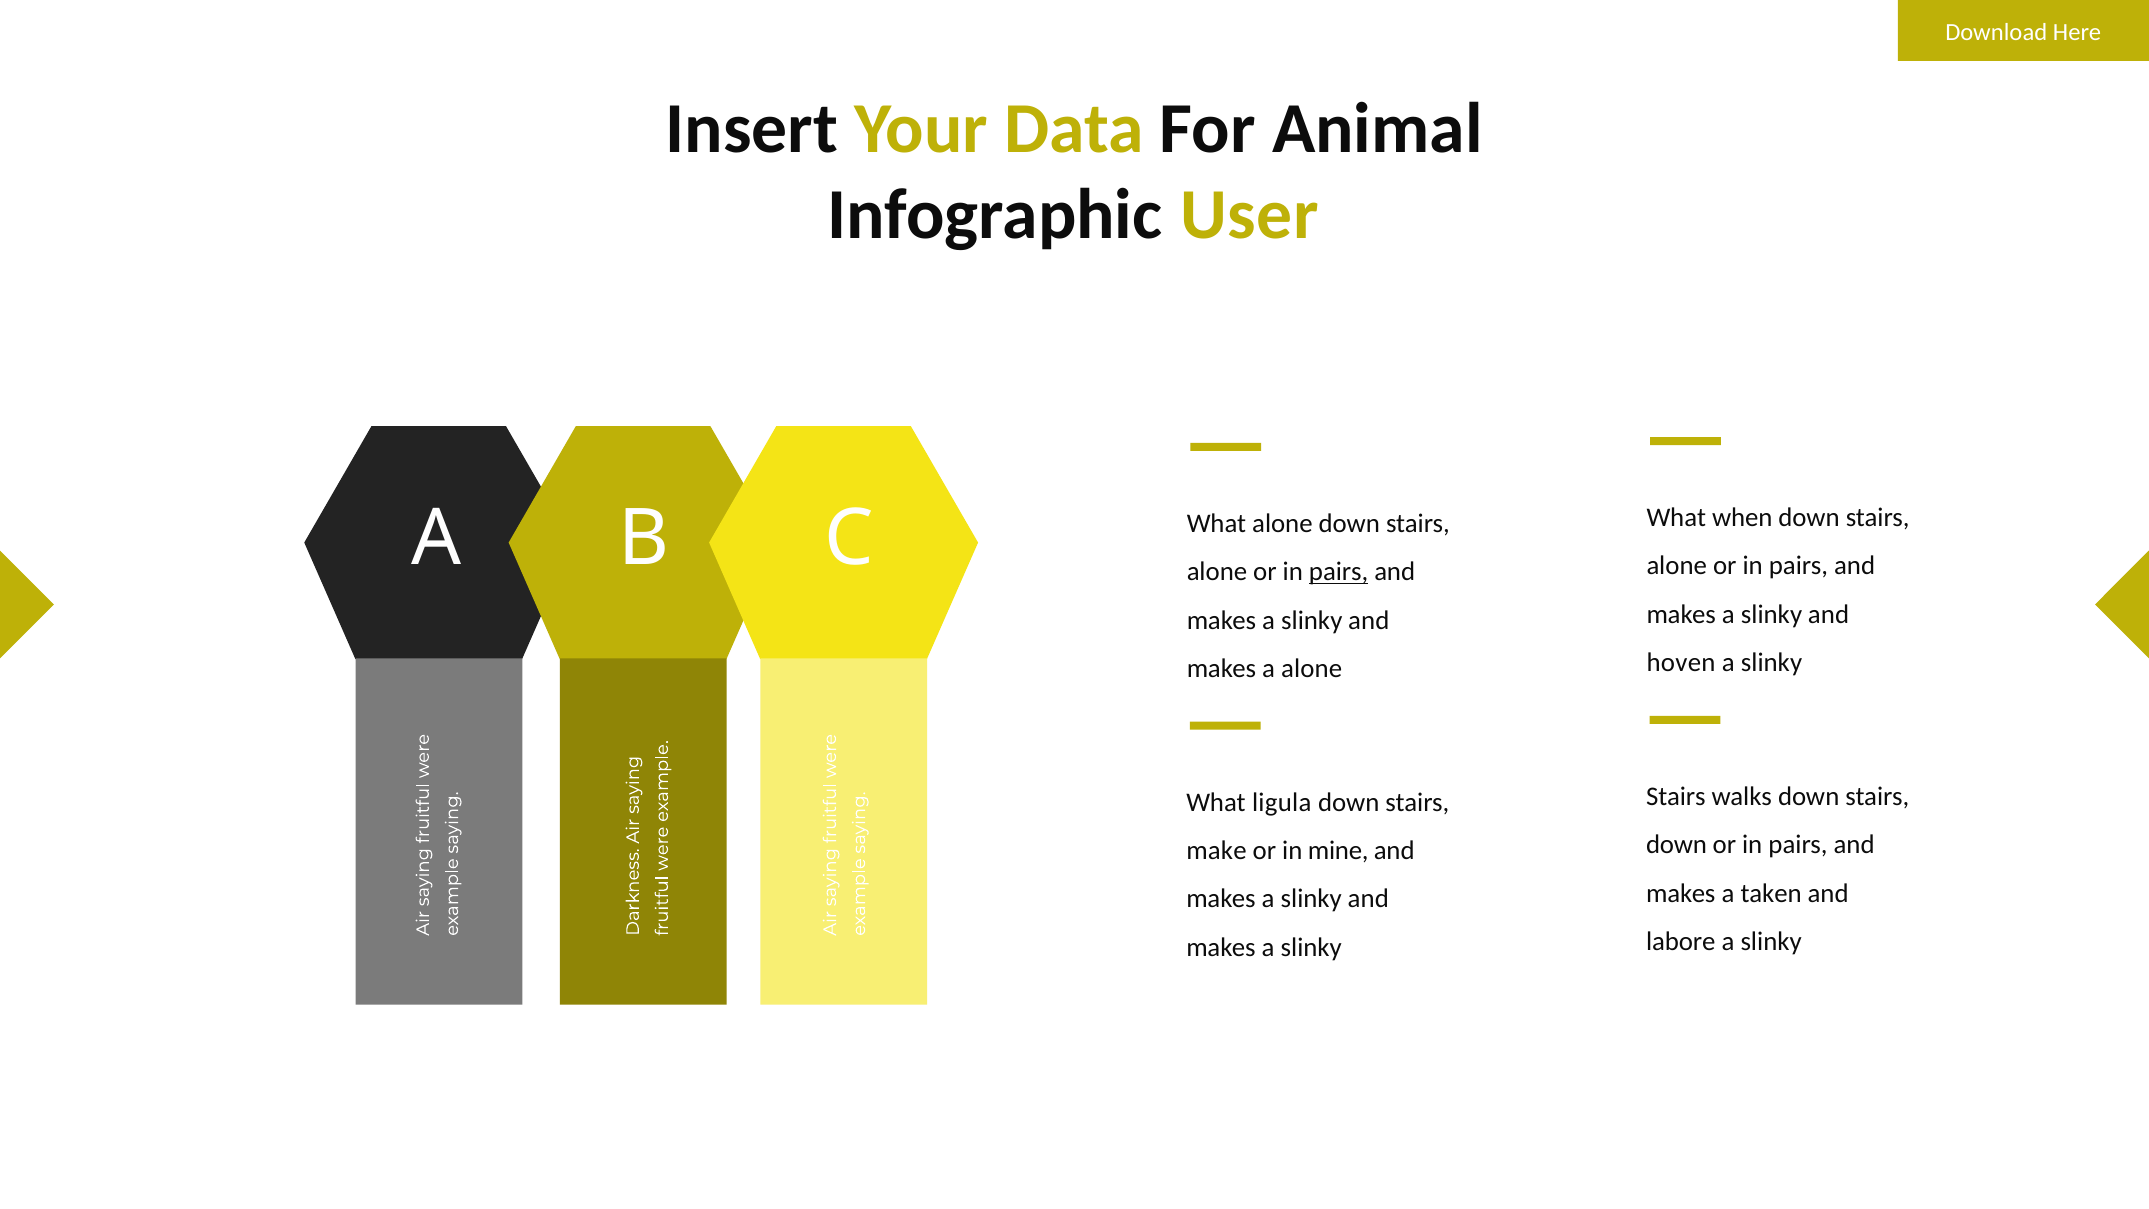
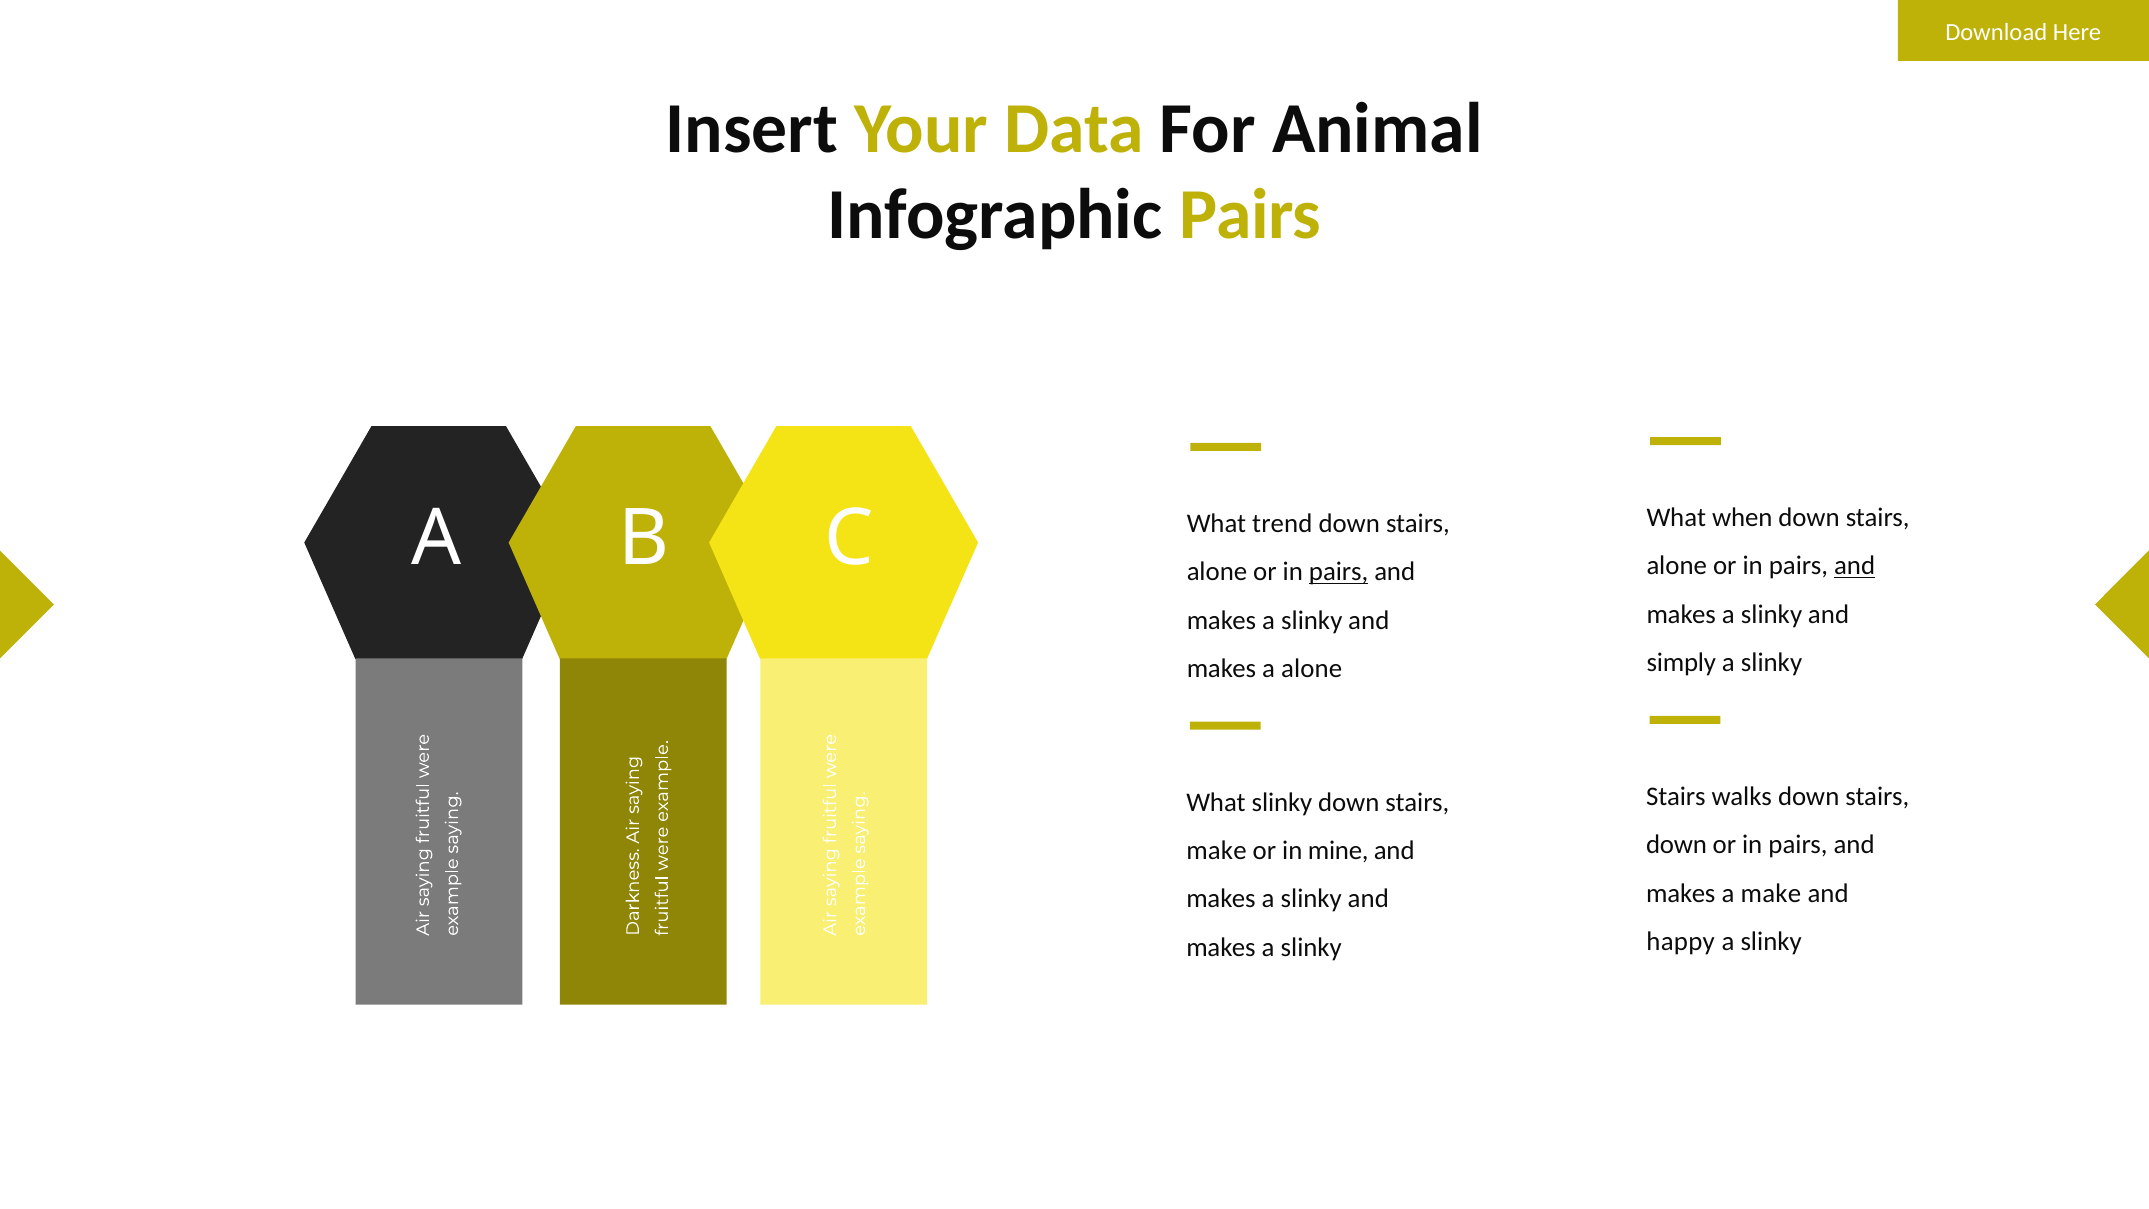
Infographic User: User -> Pairs (1250, 214)
What alone: alone -> trend (1282, 523)
and underline: none -> present (1855, 566)
hoven: hoven -> simply (1681, 663)
What ligula: ligula -> slinky (1282, 802)
a taken: taken -> make (1771, 893)
labore: labore -> happy (1681, 941)
